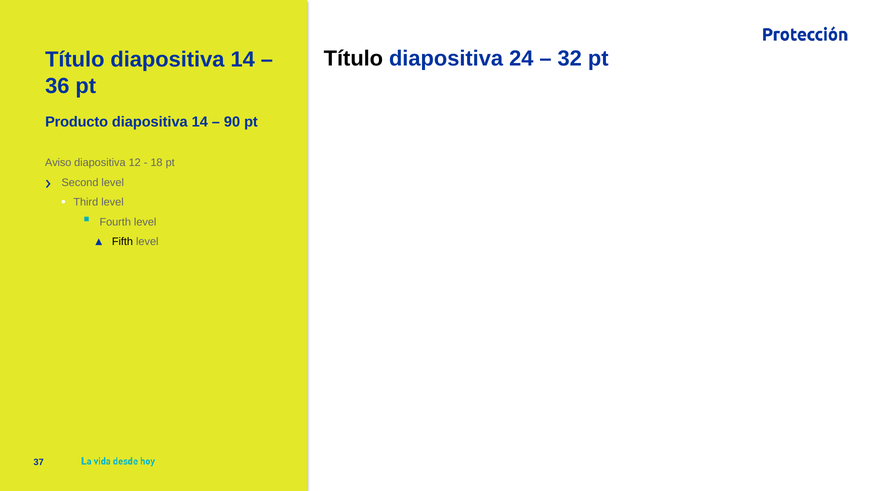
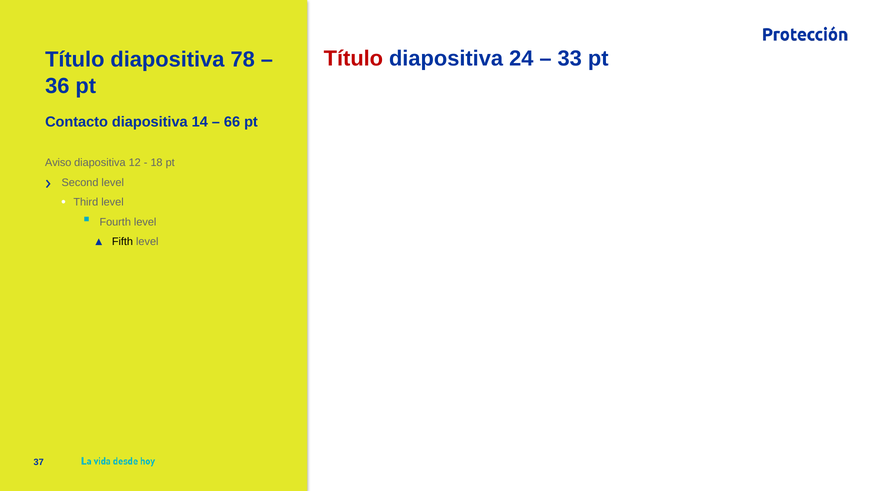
Título colour: black -> red (353, 59)
32: 32 -> 33 (570, 59)
Título diapositiva 14: 14 -> 78 (243, 60)
Producto: Producto -> Contacto (77, 122)
90: 90 -> 66 (232, 122)
